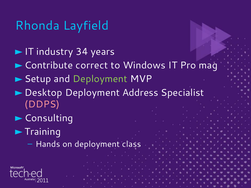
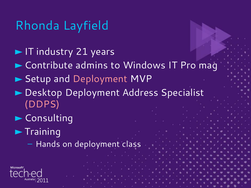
34: 34 -> 21 (82, 52)
correct: correct -> admins (92, 65)
Deployment colour: light green -> pink (100, 79)
